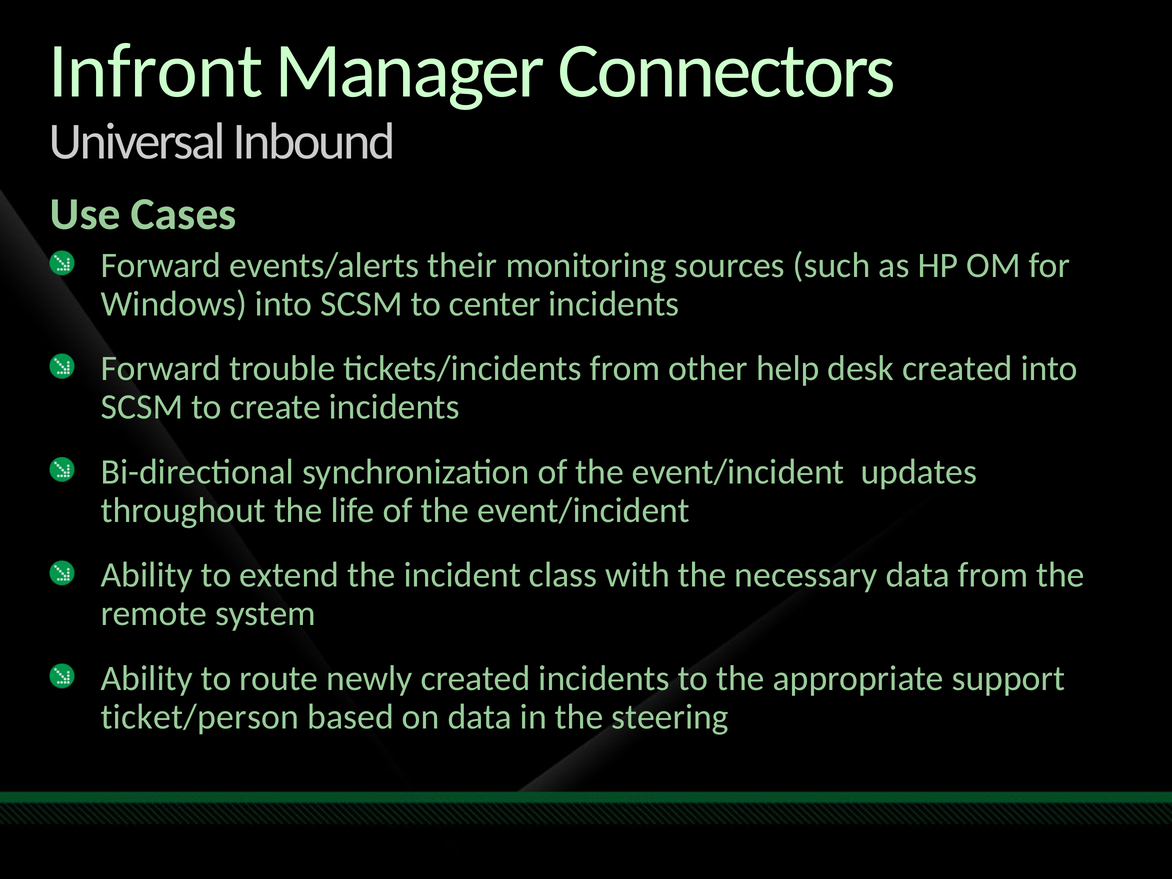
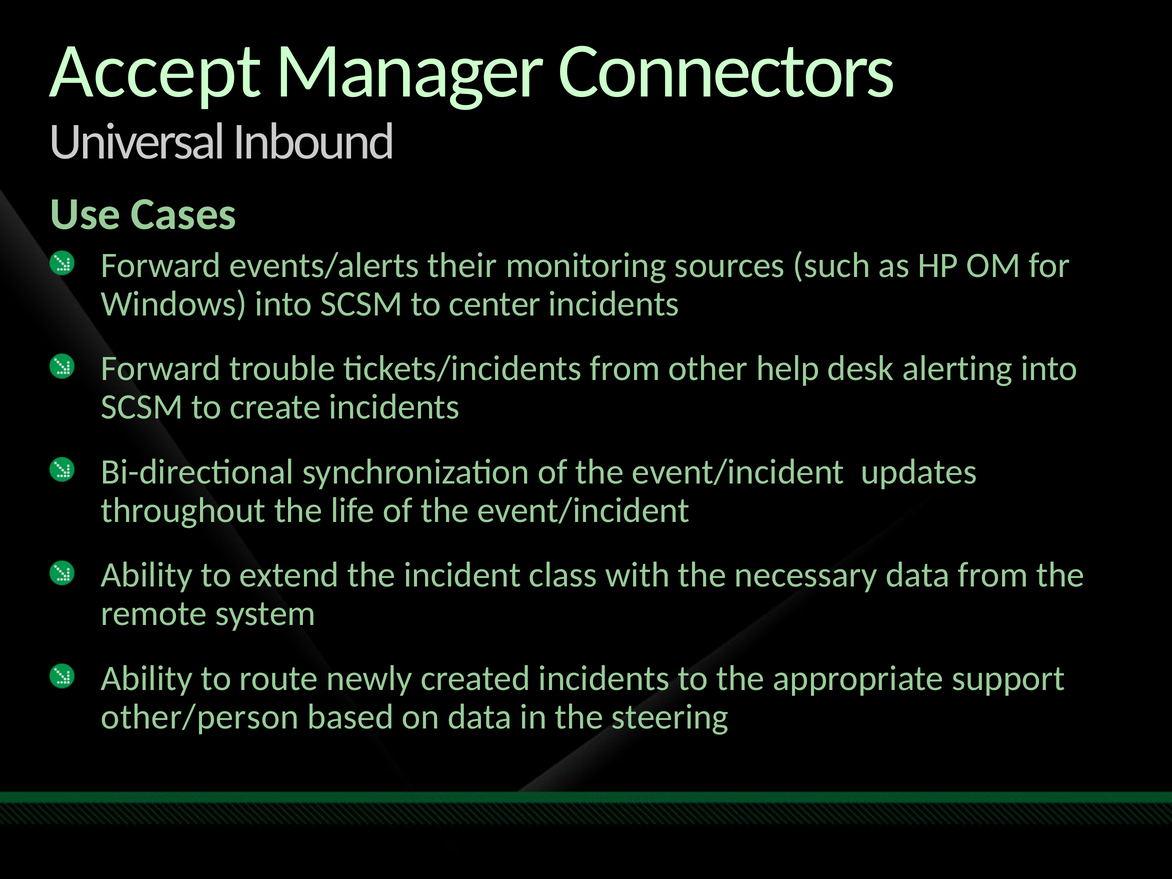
Infront: Infront -> Accept (156, 71)
desk created: created -> alerting (958, 368)
ticket/person: ticket/person -> other/person (200, 717)
